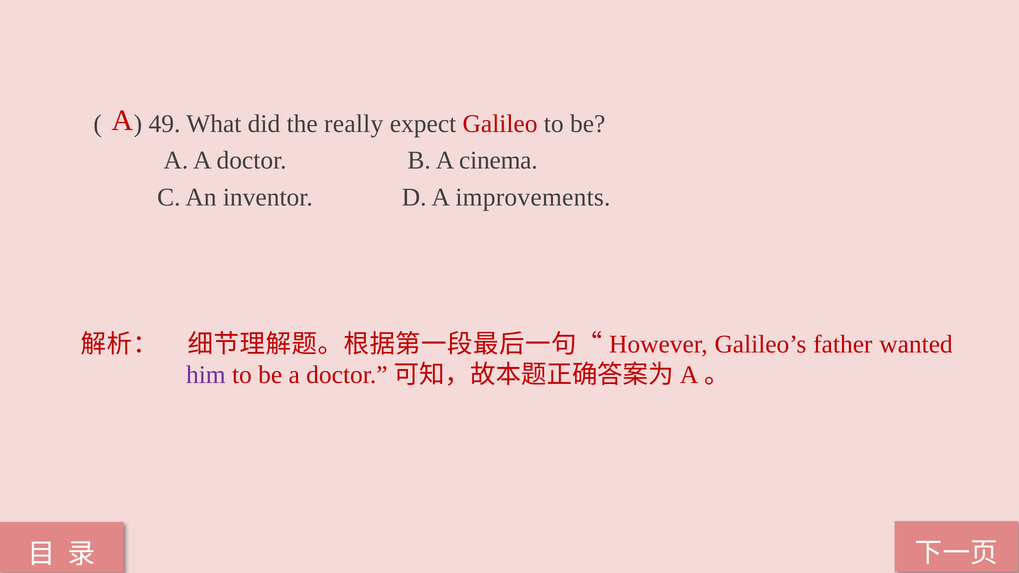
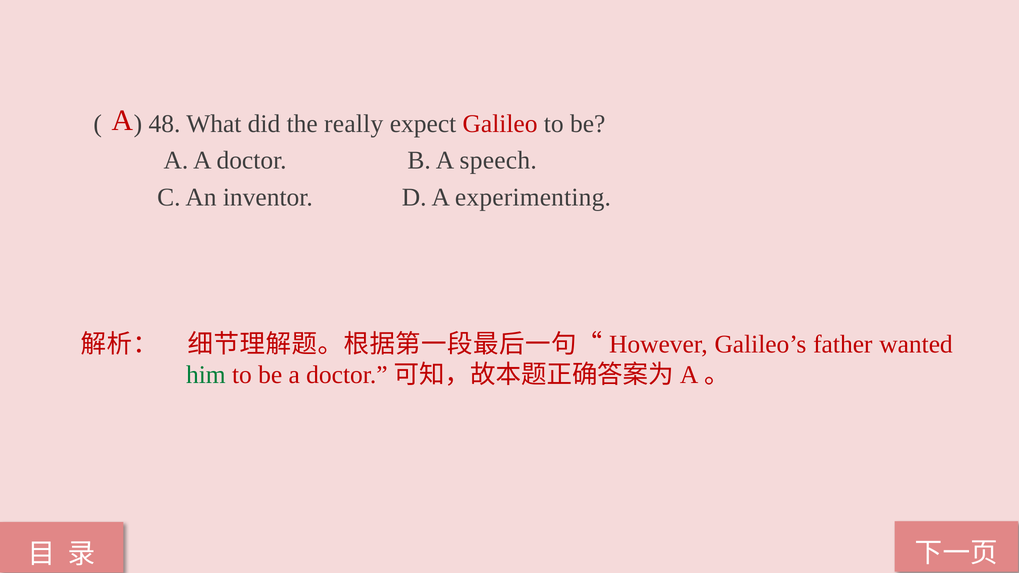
49: 49 -> 48 (165, 124)
cinema: cinema -> speech (498, 161)
improvements: improvements -> experimenting (533, 197)
him colour: purple -> green (206, 375)
